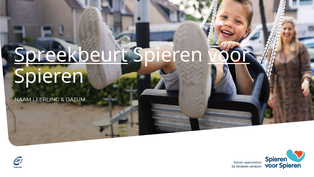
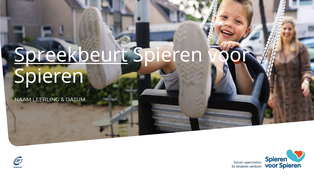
voor underline: present -> none (229, 55)
